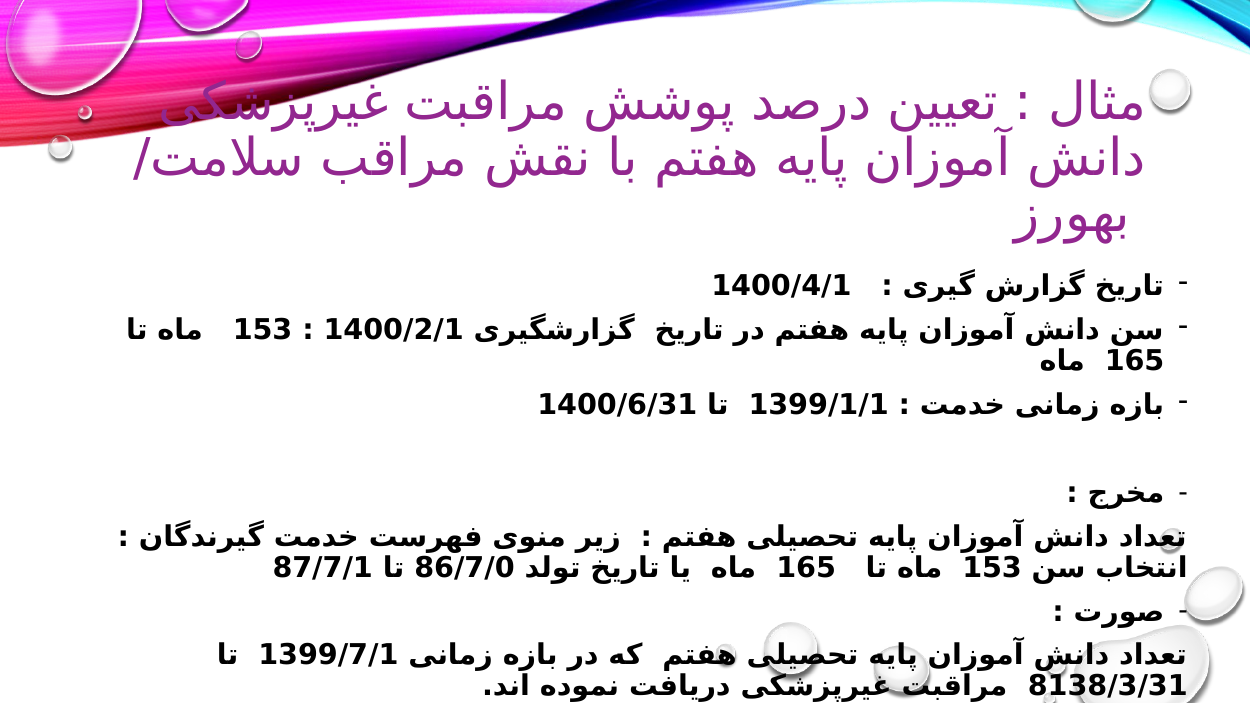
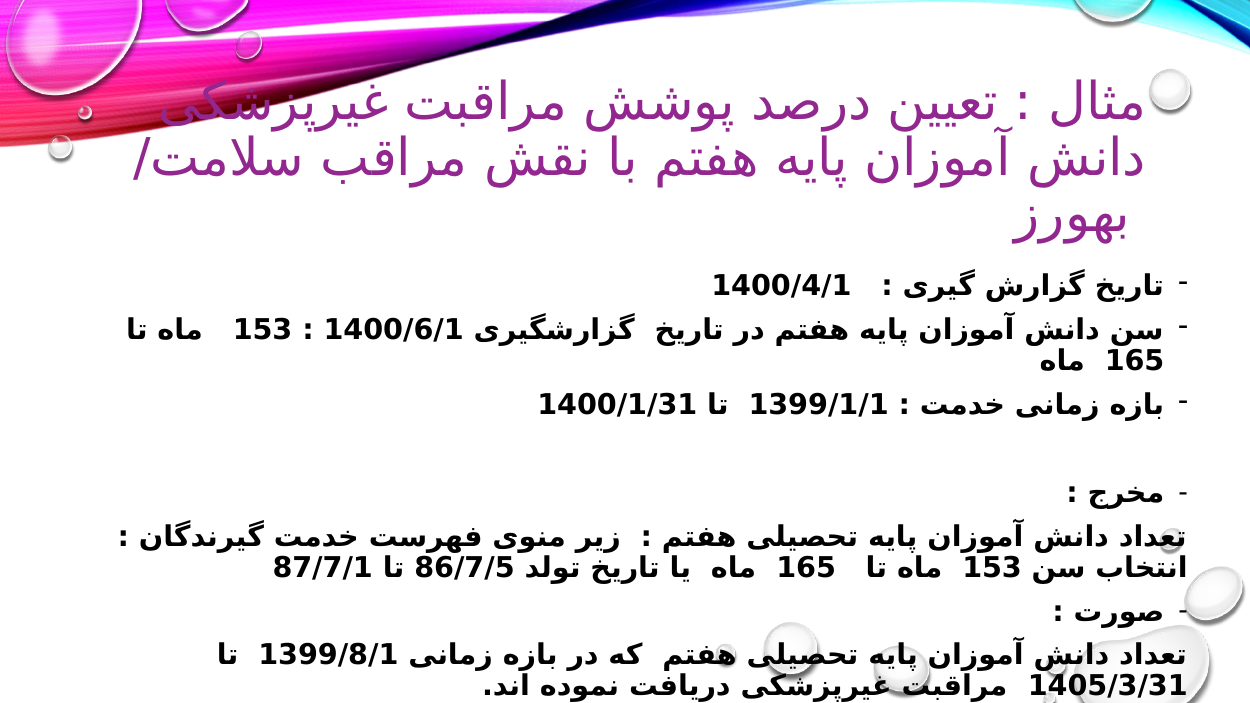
1400/2/1: 1400/2/1 -> 1400/6/1 (394, 330)
1400/6/31: 1400/6/31 -> 1400/1/31 (617, 405)
86/7/0: 86/7/0 -> 86/7/5 (464, 568)
1399/7/1: 1399/7/1 -> 1399/8/1 (328, 656)
8138/3/31: 8138/3/31 -> 1405/3/31 (1108, 686)
